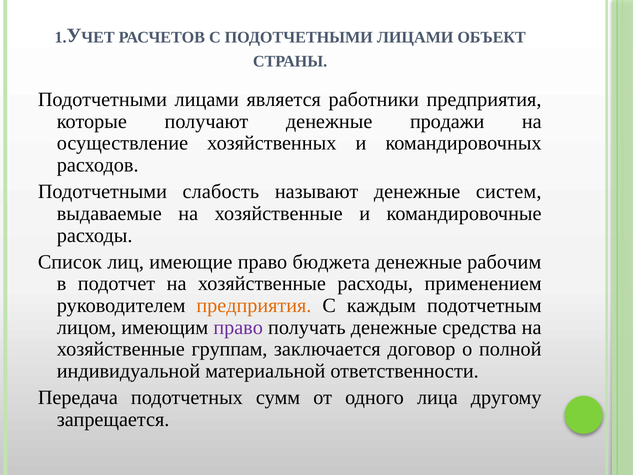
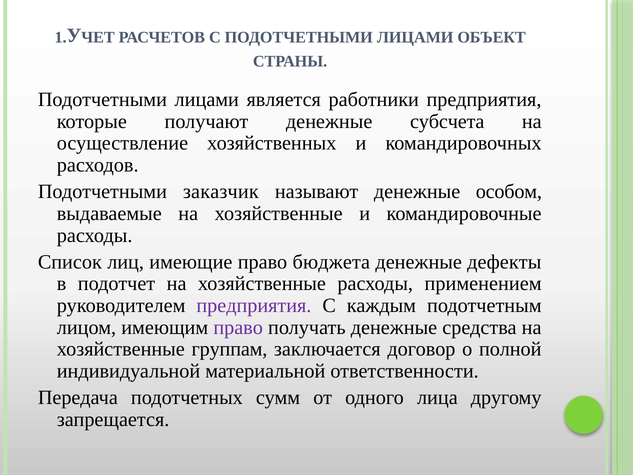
продажи: продажи -> субсчета (447, 121)
слабость: слабость -> заказчик (221, 192)
систем: систем -> особом (509, 192)
рабочим: рабочим -> дефекты (504, 262)
предприятия colour: orange -> purple (254, 305)
